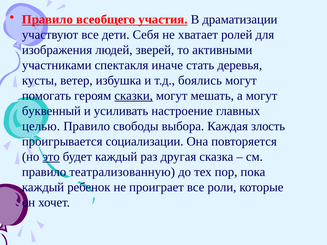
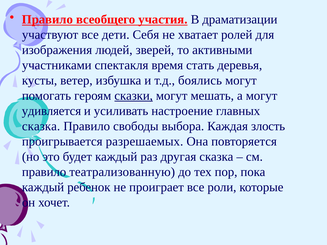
иначе: иначе -> время (167, 65)
буквенный: буквенный -> удивляется (51, 111)
целью: целью -> сказка (41, 126)
социализации: социализации -> разрешаемых (144, 142)
это underline: present -> none (51, 157)
